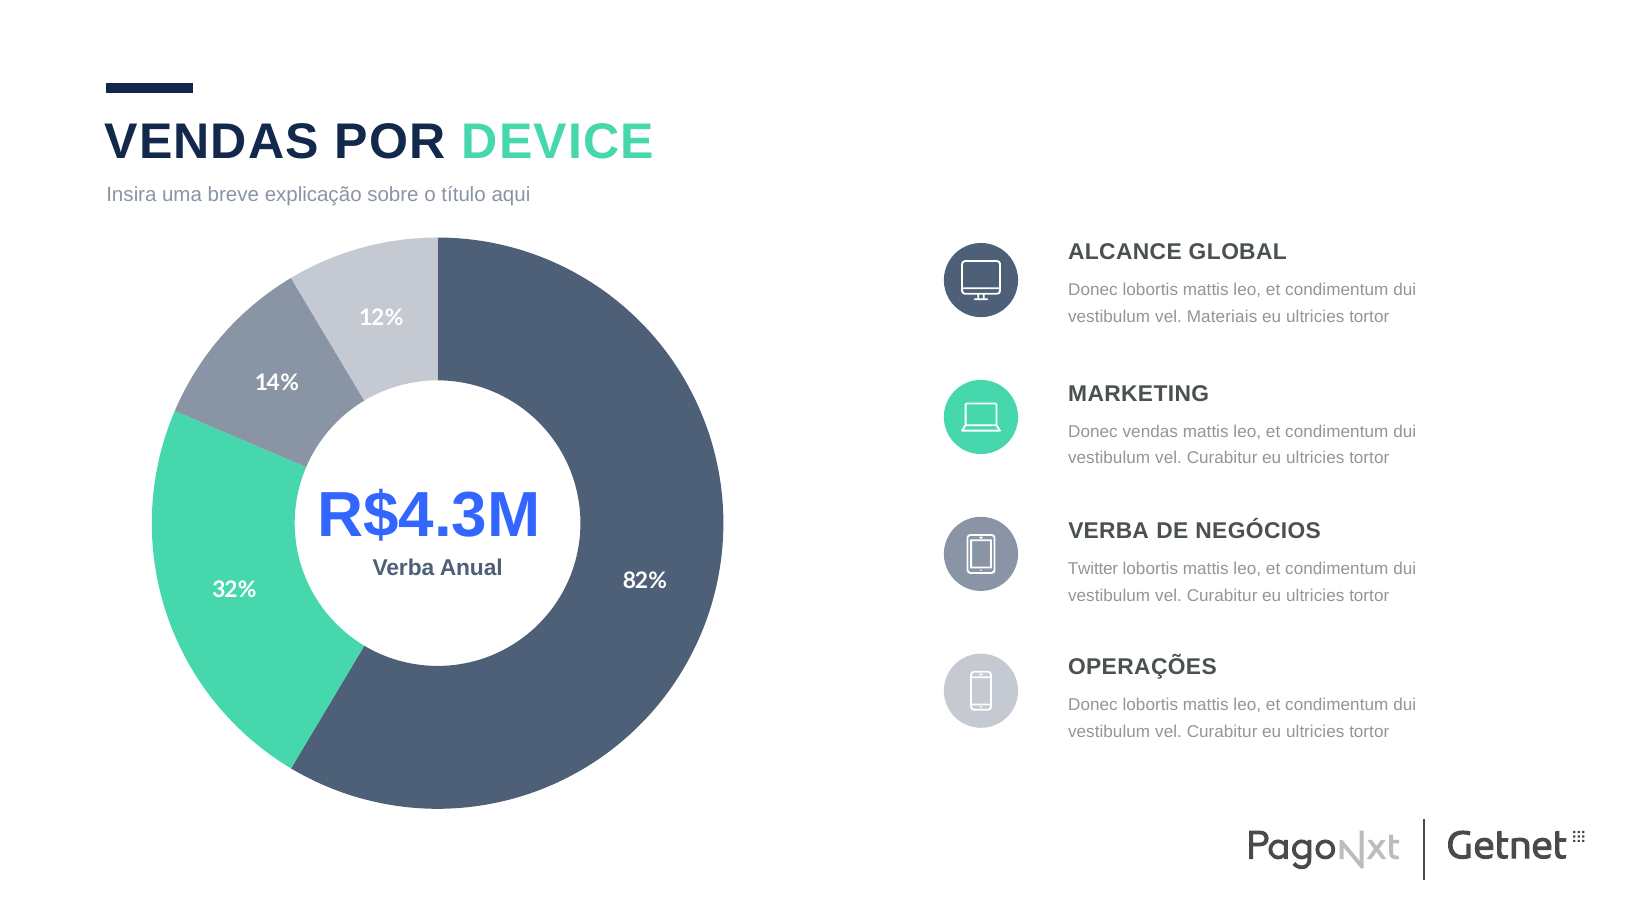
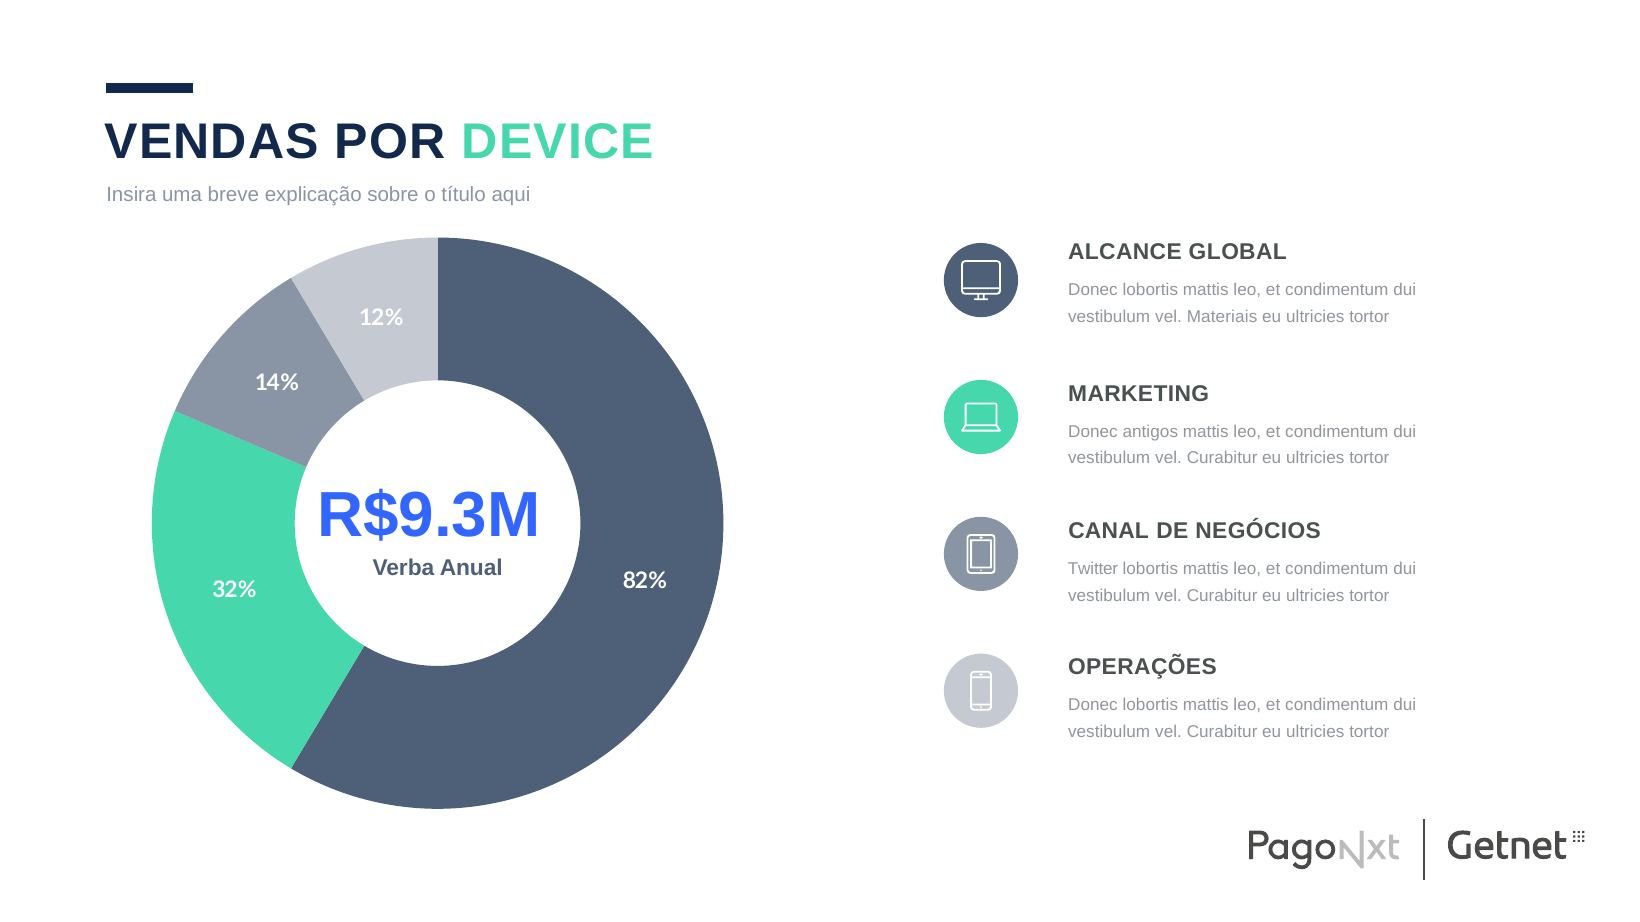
Donec vendas: vendas -> antigos (1150, 432)
R$4.3M: R$4.3M -> R$9.3M (429, 516)
VERBA: VERBA -> CANAL (1109, 532)
